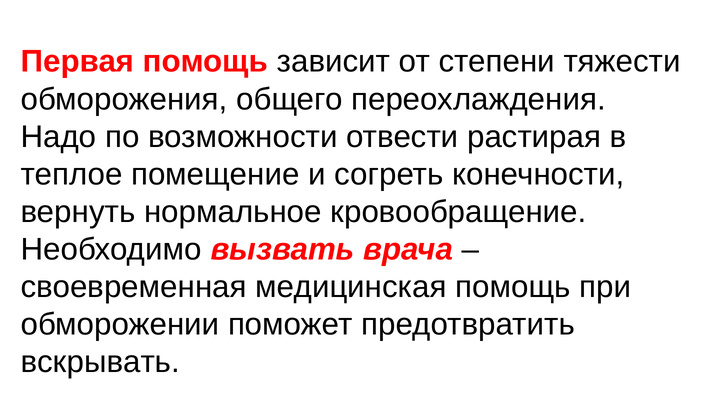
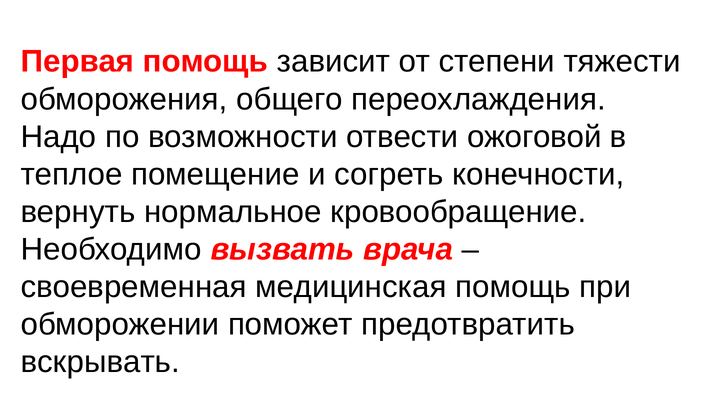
растирая: растирая -> ожоговой (534, 137)
